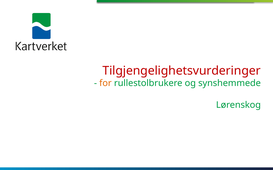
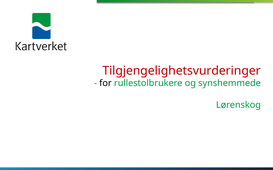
for colour: orange -> black (105, 83)
